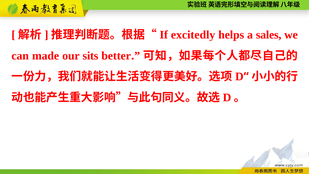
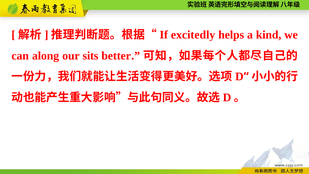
sales: sales -> kind (269, 35)
made: made -> along (46, 56)
